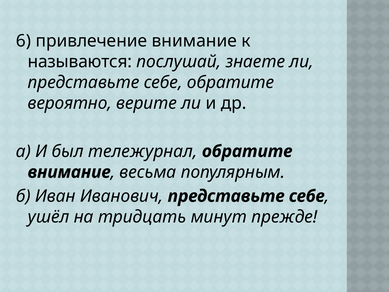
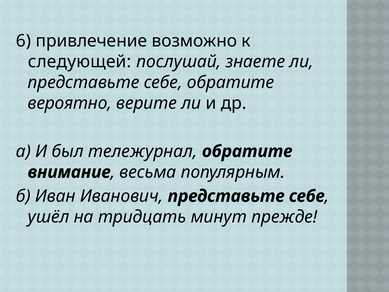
привлечение внимание: внимание -> возможно (194, 41)
называются: называются -> следующей (80, 62)
